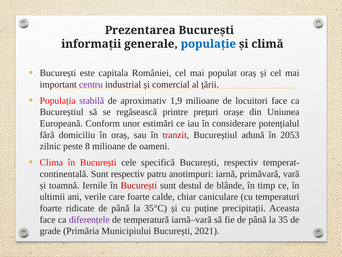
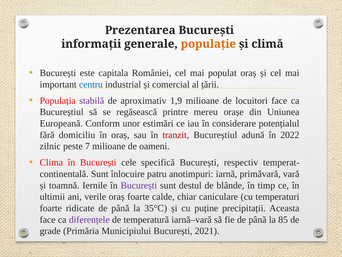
populație colour: blue -> orange (208, 44)
centru colour: purple -> blue (91, 84)
prețuri: prețuri -> mereu (206, 112)
2053: 2053 -> 2022 (290, 135)
8: 8 -> 7 (87, 146)
Sunt respectiv: respectiv -> înlocuire (128, 174)
București colour: red -> purple (139, 185)
verile care: care -> oraș (117, 196)
35: 35 -> 85 (283, 219)
